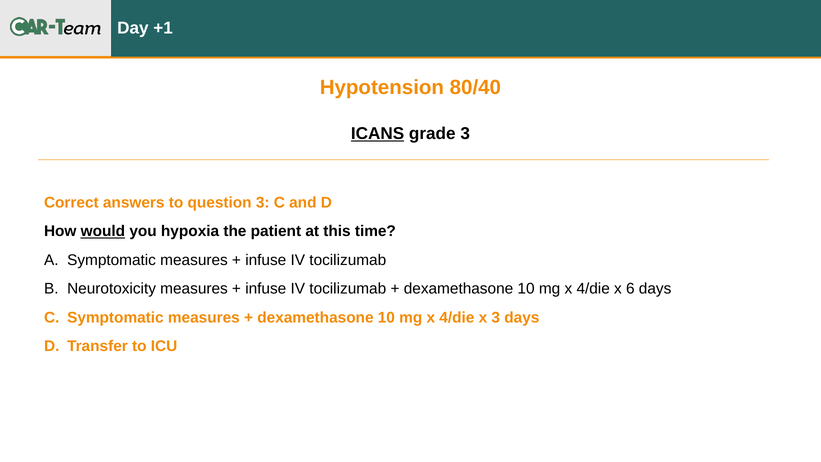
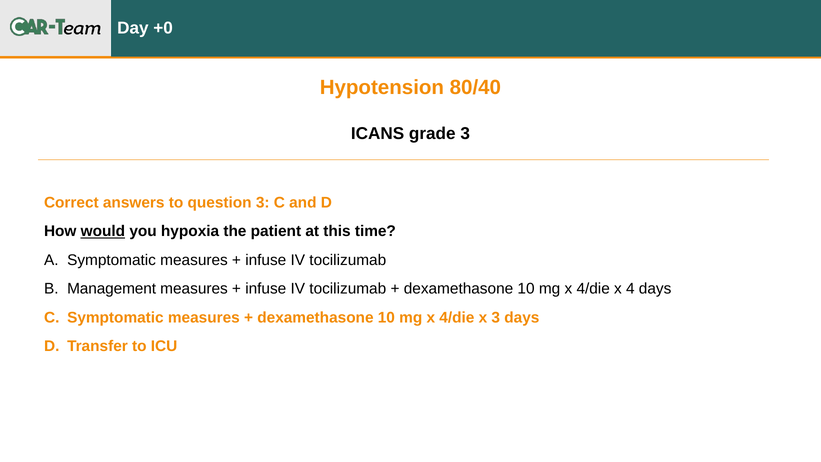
+1: +1 -> +0 (163, 28)
ICANS underline: present -> none (378, 133)
Neurotoxicity: Neurotoxicity -> Management (112, 289)
6: 6 -> 4 (630, 289)
